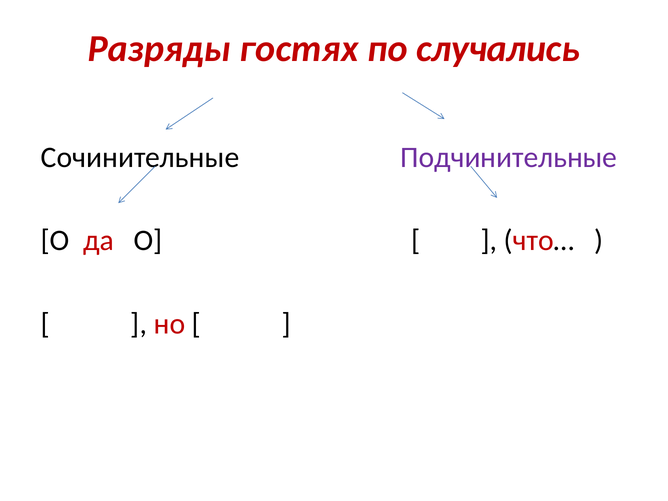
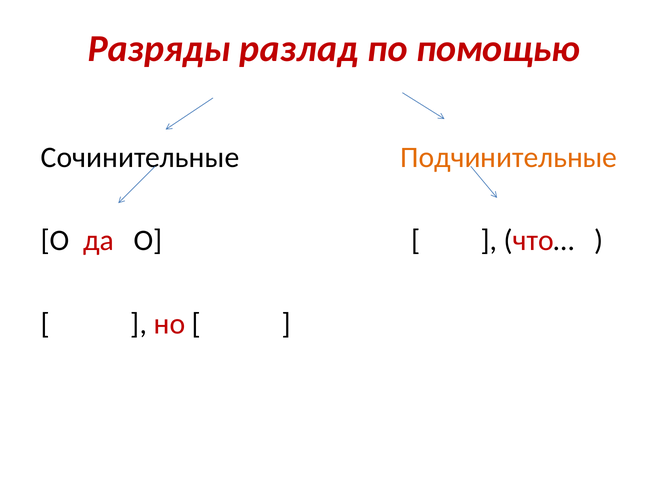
гостях: гостях -> разлад (299, 49)
случались: случались -> помощью (498, 49)
Подчинительные colour: purple -> orange (509, 157)
